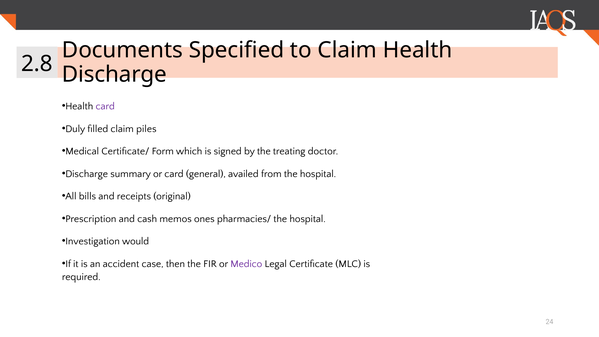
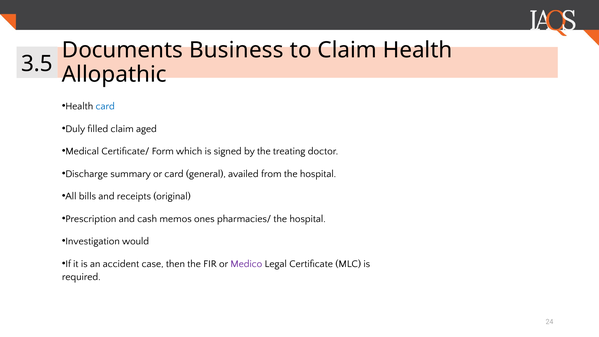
Specified: Specified -> Business (236, 50)
2.8: 2.8 -> 3.5 (37, 64)
Discharge: Discharge -> Allopathic (114, 74)
card colour: purple -> blue (105, 106)
piles: piles -> aged (146, 129)
